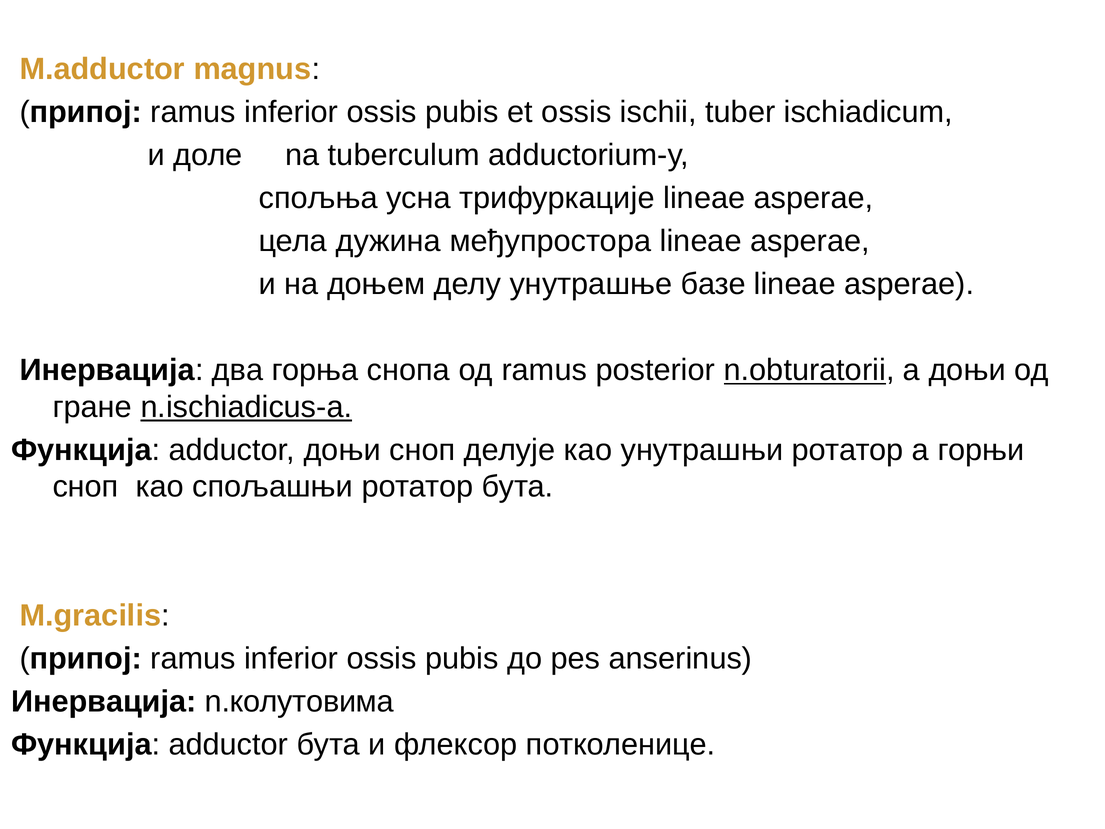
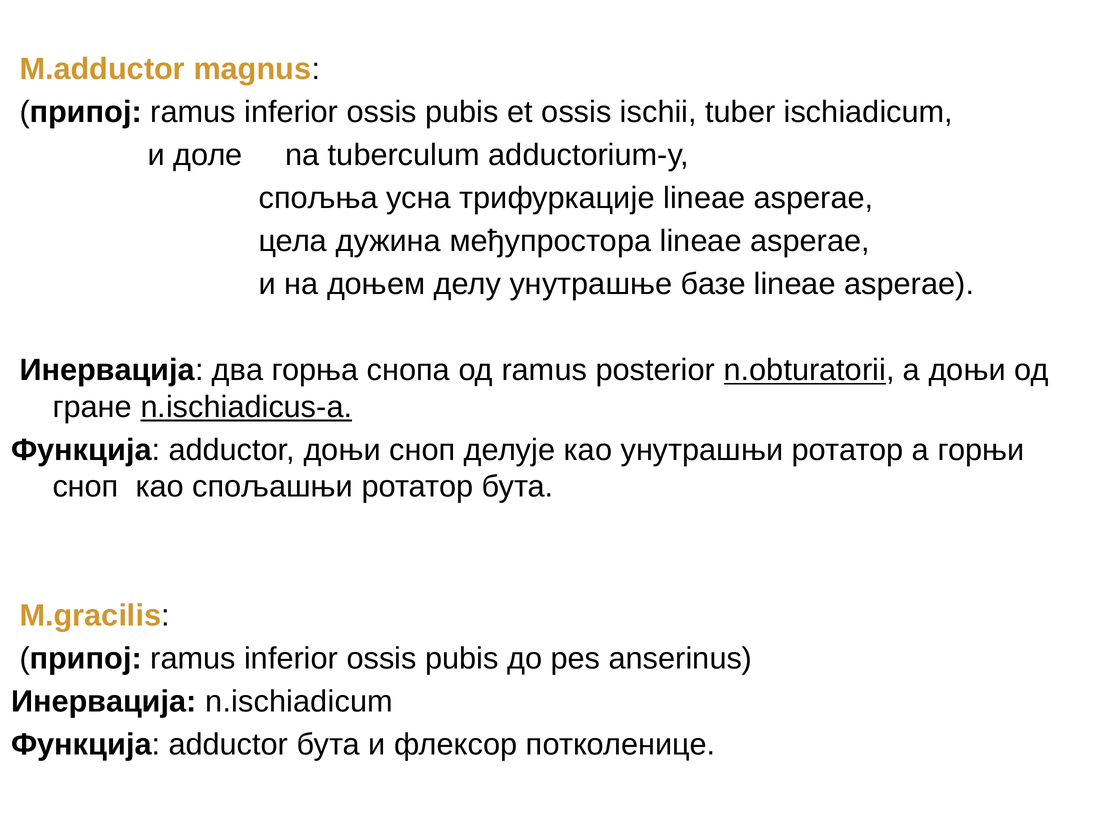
n.колутовима: n.колутовима -> n.ischiadicum (299, 702)
